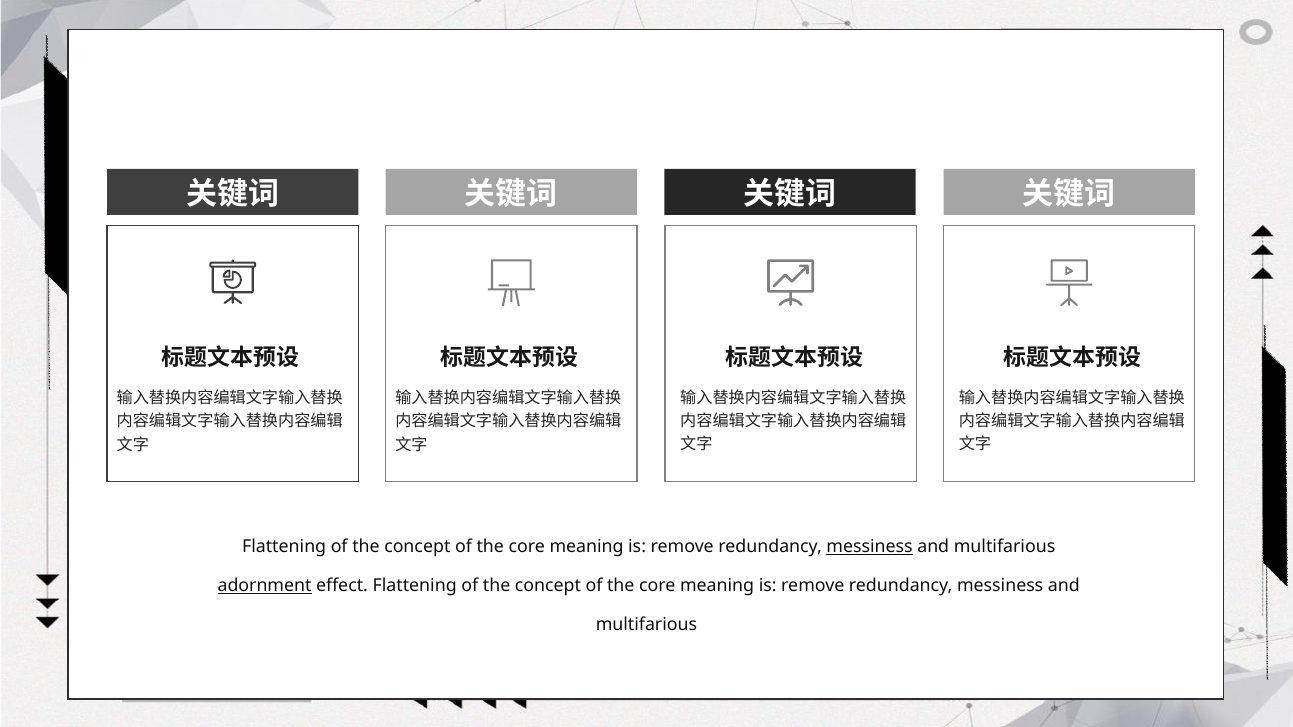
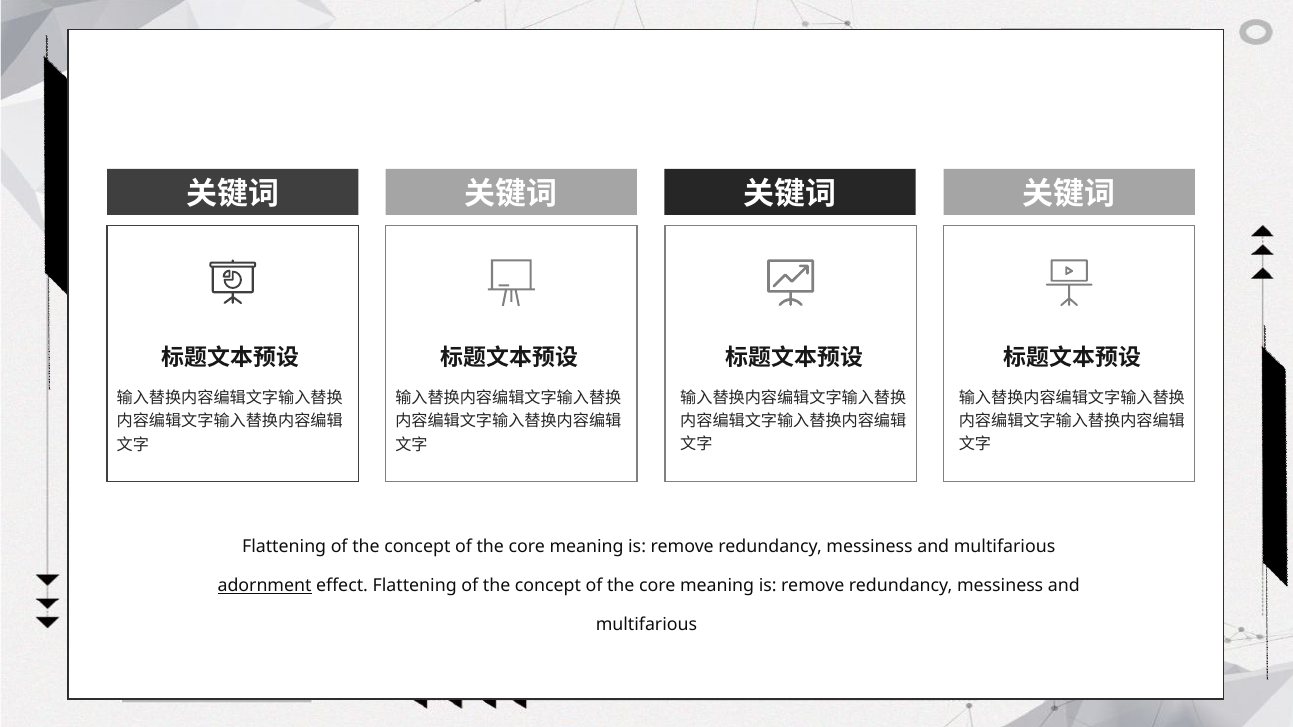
messiness underline: present -> none (870, 547)
